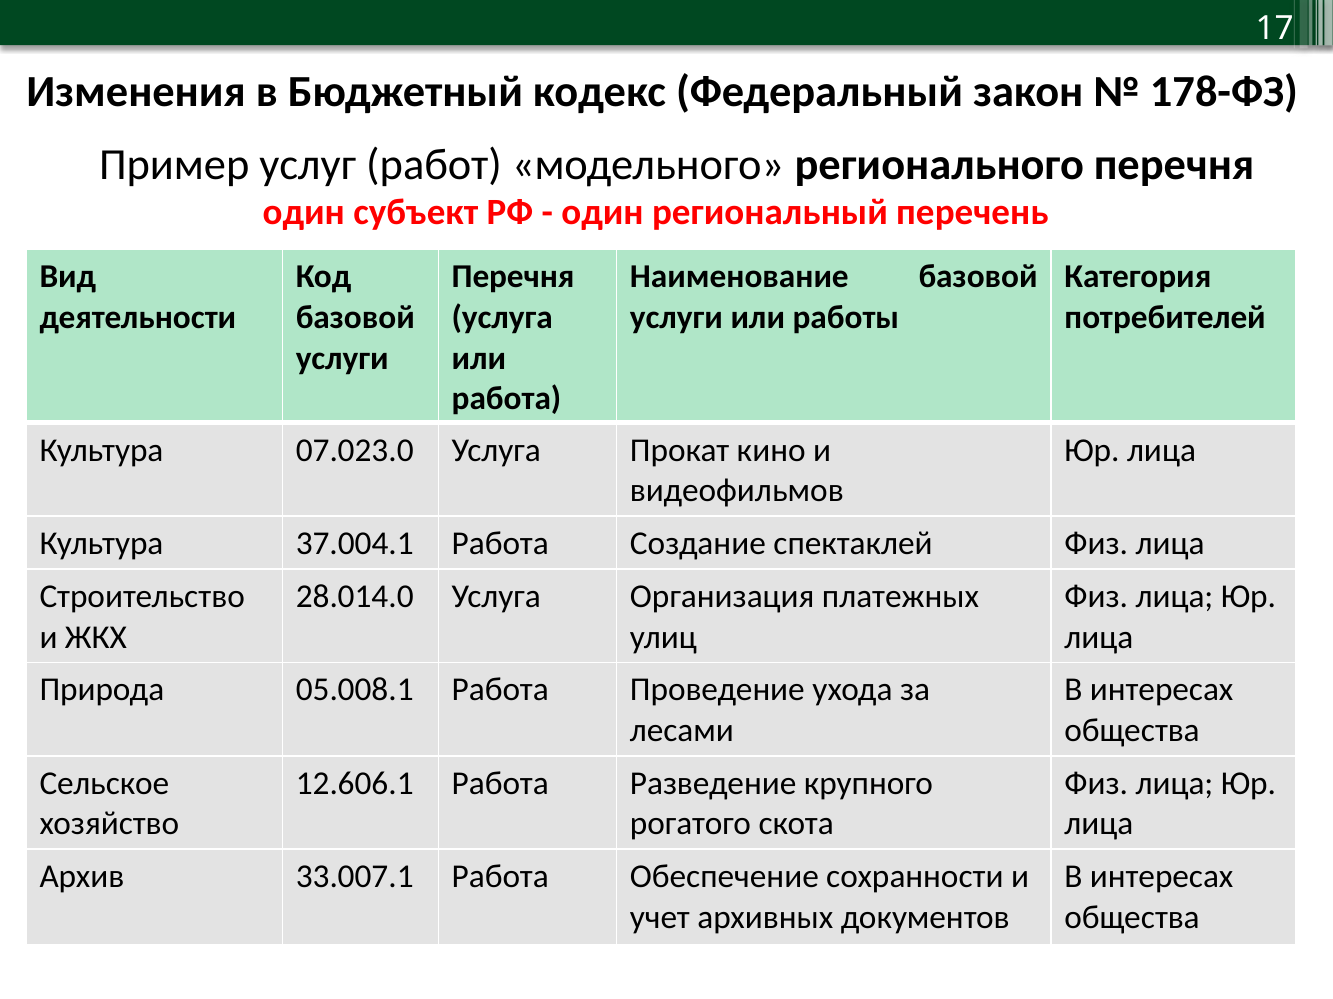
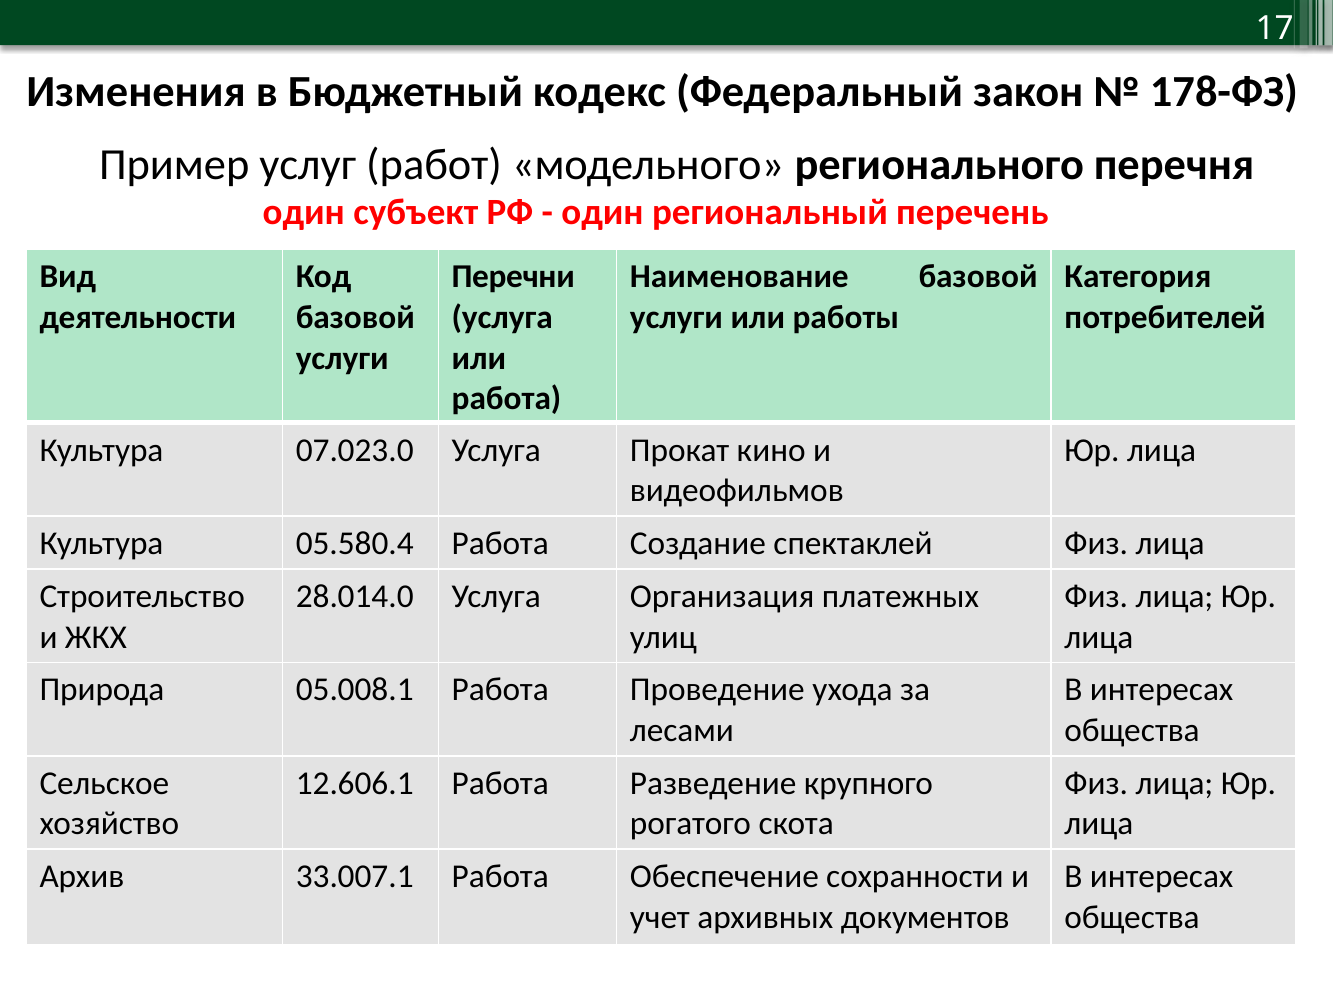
Перечня: Перечня -> Перечни (513, 277)
37.004.1: 37.004.1 -> 05.580.4 (355, 544)
